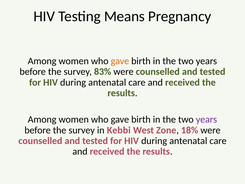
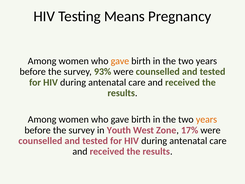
83%: 83% -> 93% (103, 72)
years colour: purple -> orange (206, 119)
Kebbi: Kebbi -> Youth (119, 130)
18%: 18% -> 17% (190, 130)
